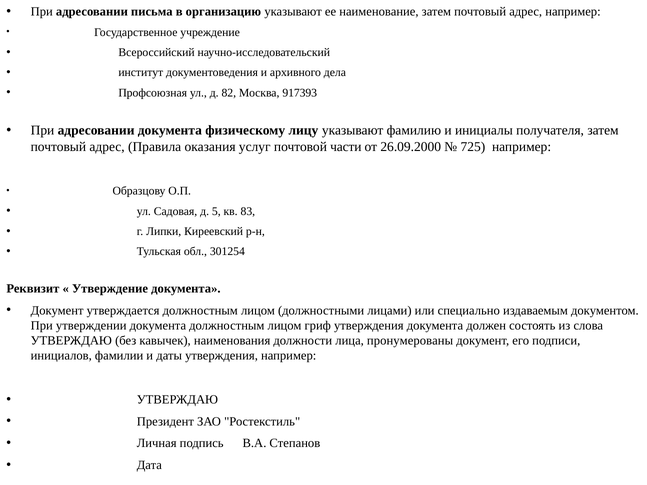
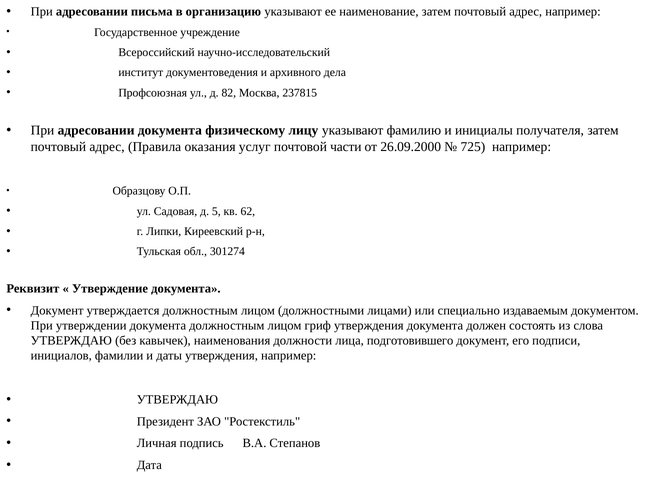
917393: 917393 -> 237815 (300, 93)
83: 83 -> 62 (248, 211)
301254: 301254 -> 301274 (227, 252)
пронумерованы: пронумерованы -> подготовившего (410, 341)
